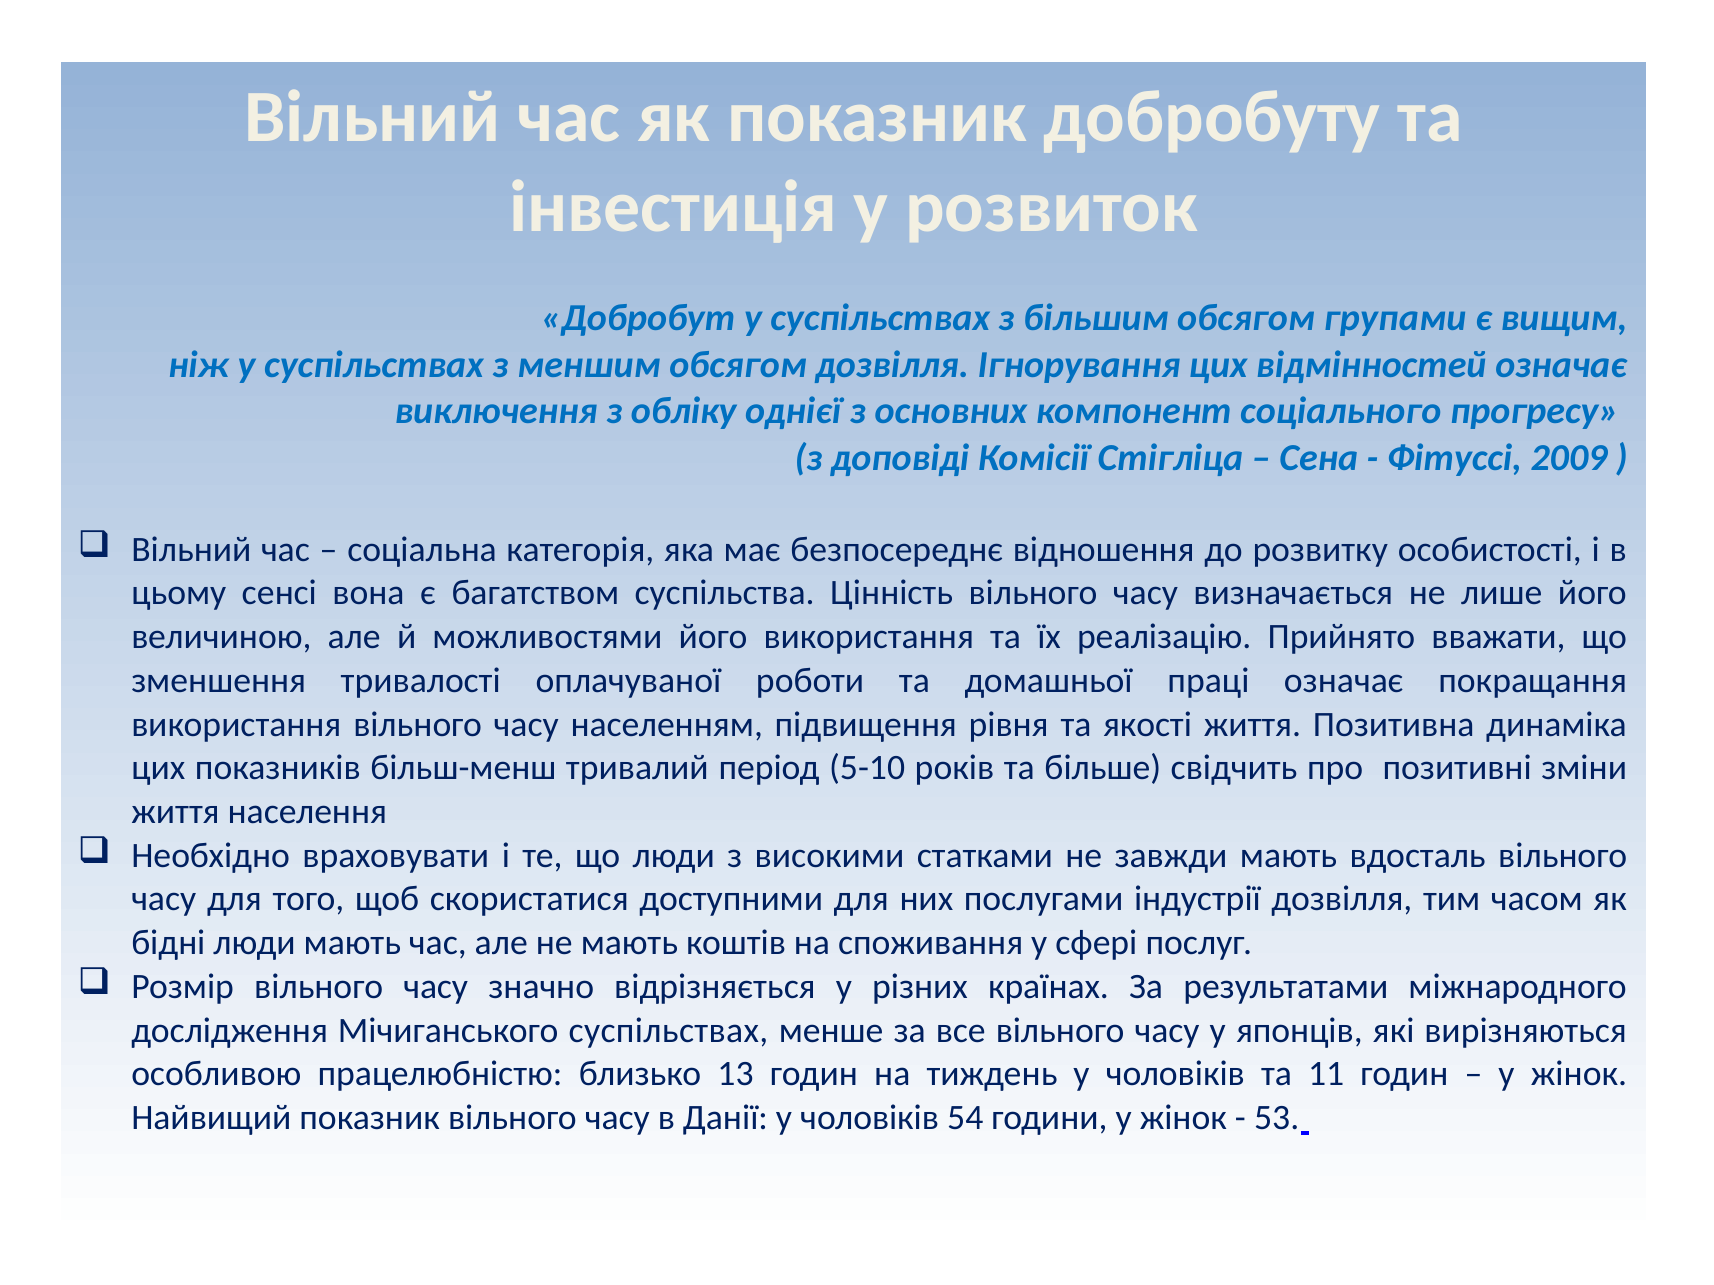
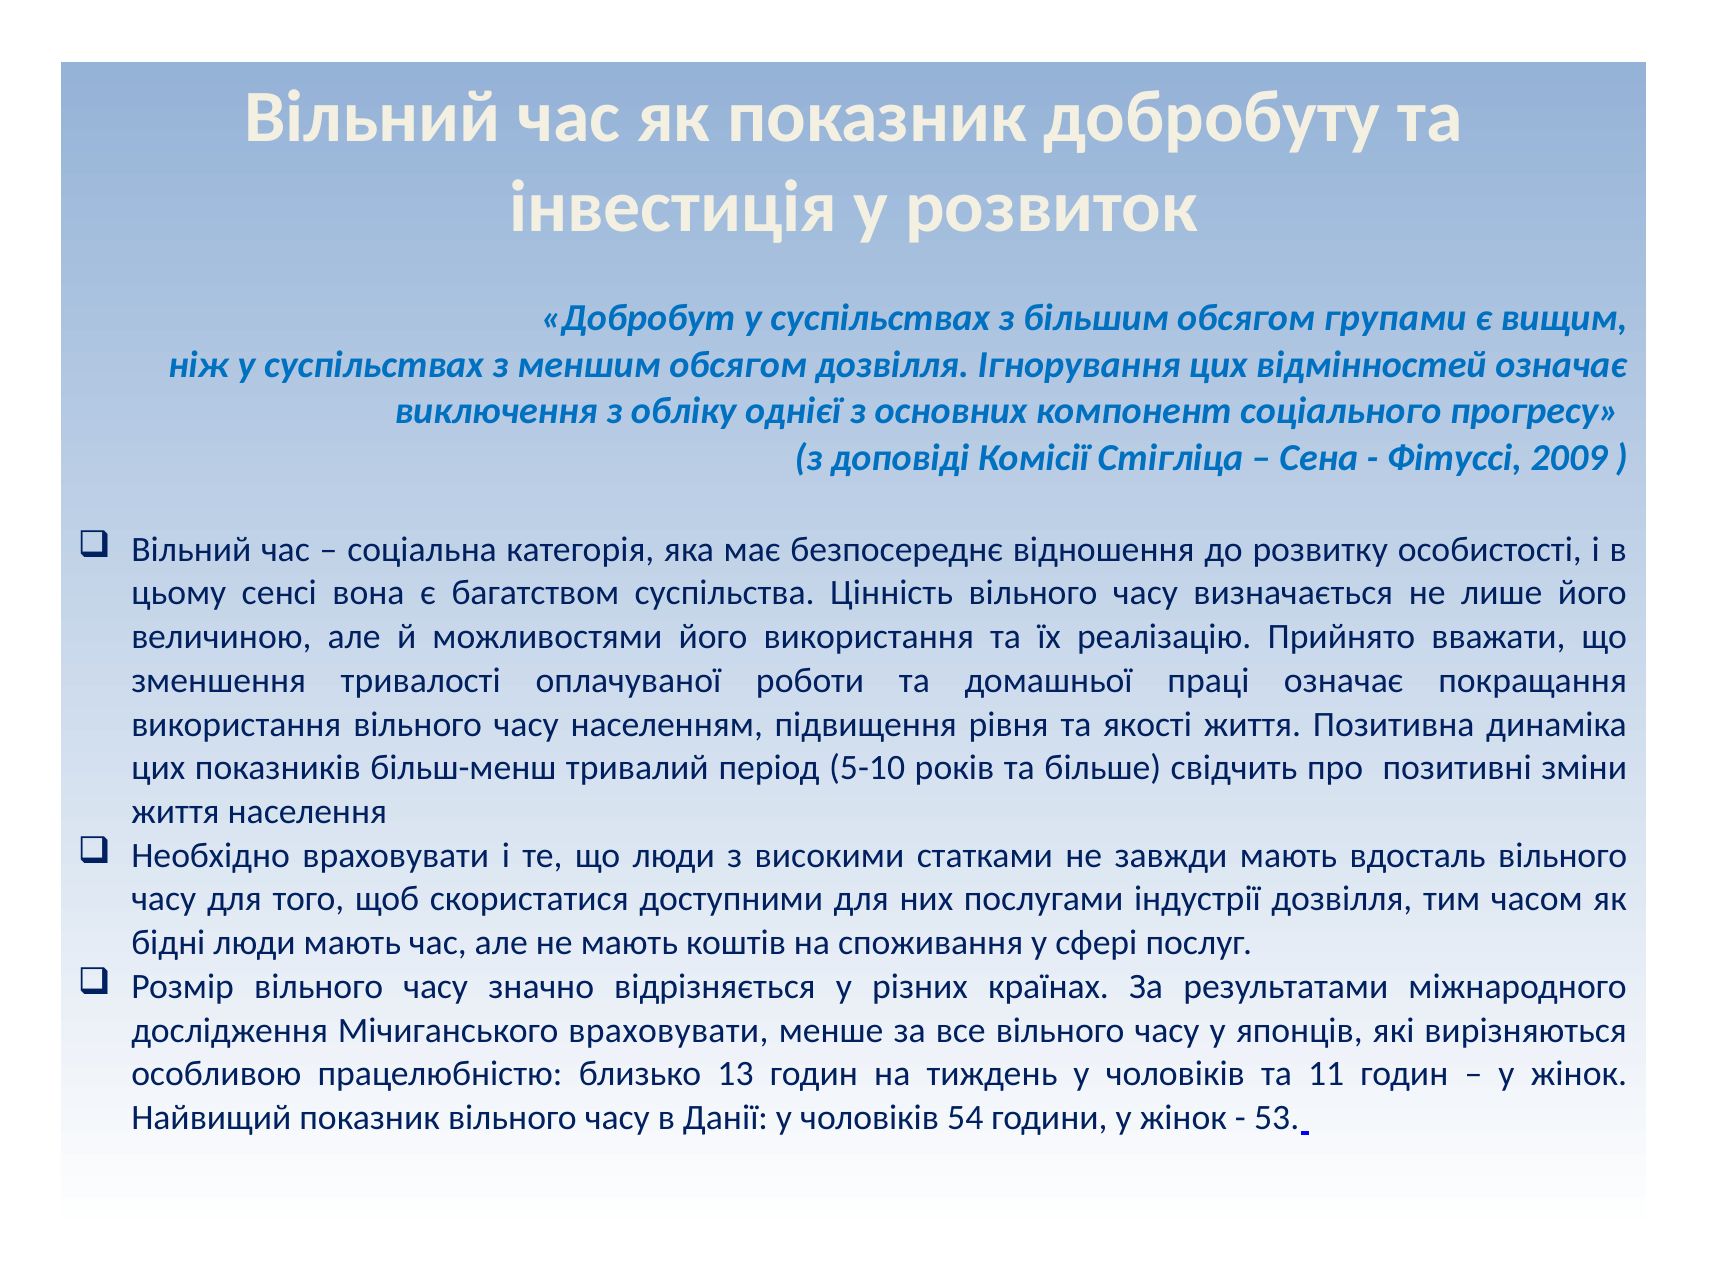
Мічиганського суспільствах: суспільствах -> враховувати (668, 1031)
